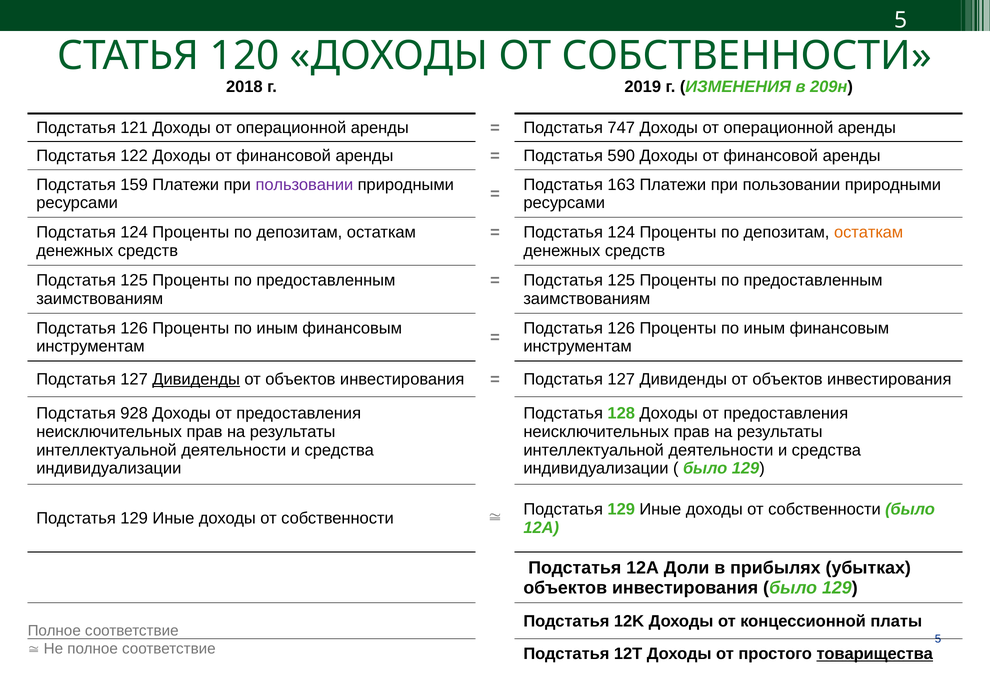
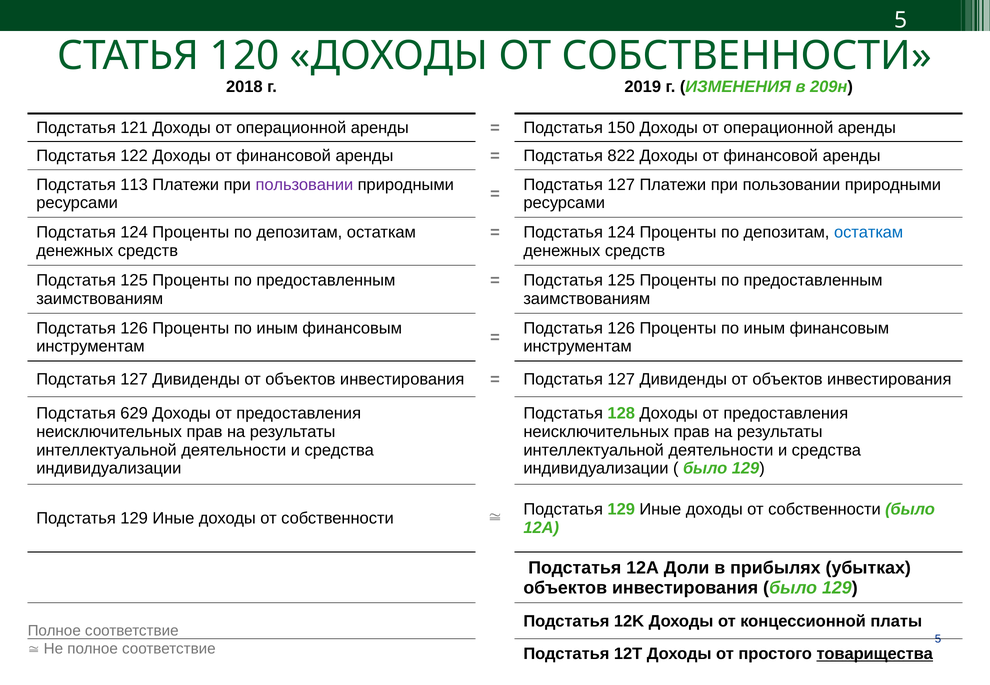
747: 747 -> 150 (621, 128)
590: 590 -> 822 (621, 156)
159: 159 -> 113 (134, 185)
163: 163 -> 127 (621, 185)
остаткам colour: orange -> blue (869, 233)
Дивиденды underline: present -> none (196, 379)
928: 928 -> 629 (134, 414)
